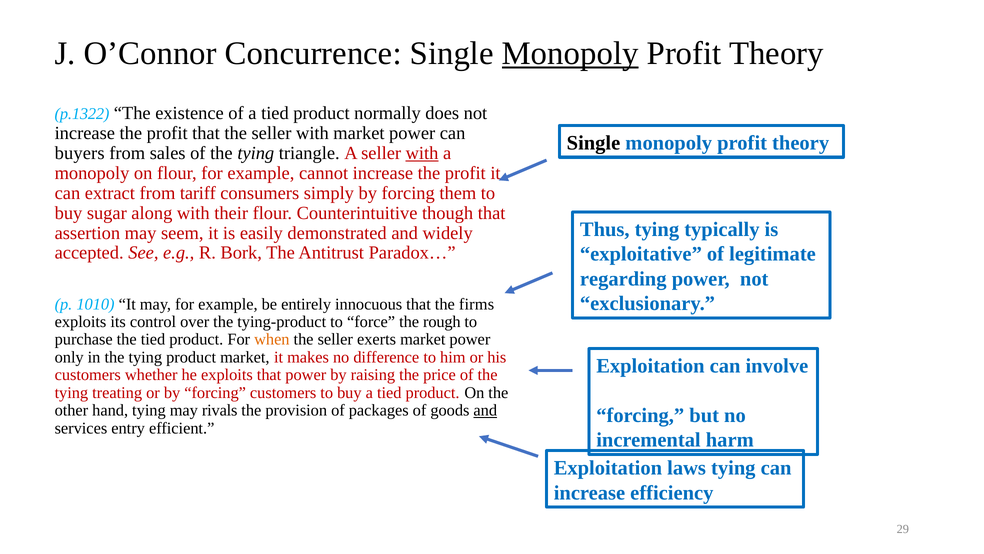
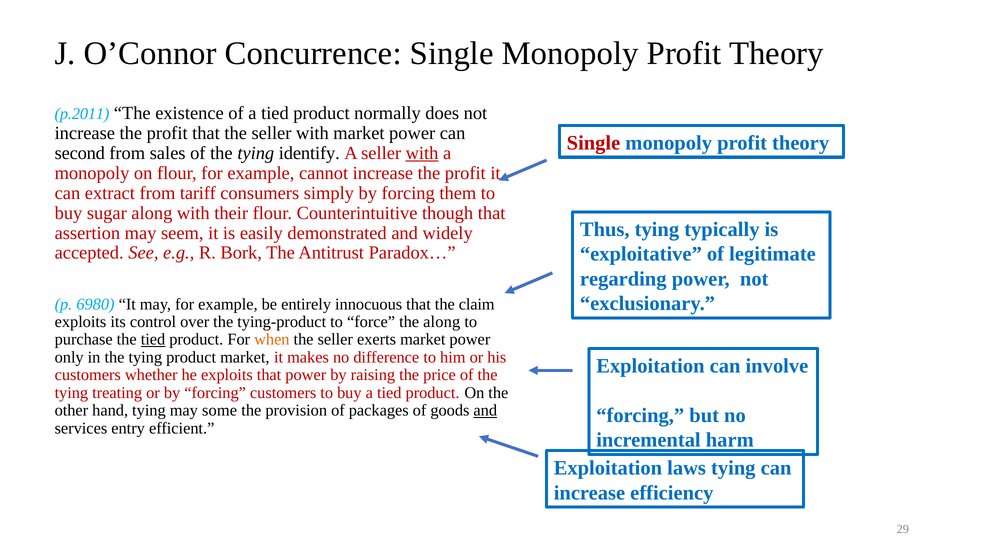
Monopoly underline: present -> none (570, 53)
p.1322: p.1322 -> p.2011 (82, 114)
Single colour: black -> red (593, 143)
buyers: buyers -> second (80, 153)
triangle: triangle -> identify (309, 153)
1010: 1010 -> 6980 (95, 304)
firms: firms -> claim (477, 304)
the rough: rough -> along (442, 322)
tied underline: none -> present (153, 339)
rivals: rivals -> some (220, 410)
